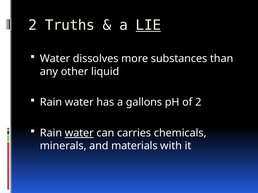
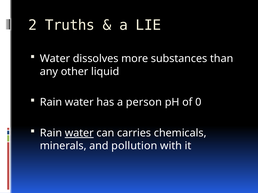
LIE underline: present -> none (148, 25)
gallons: gallons -> person (144, 103)
of 2: 2 -> 0 (198, 103)
materials: materials -> pollution (134, 146)
